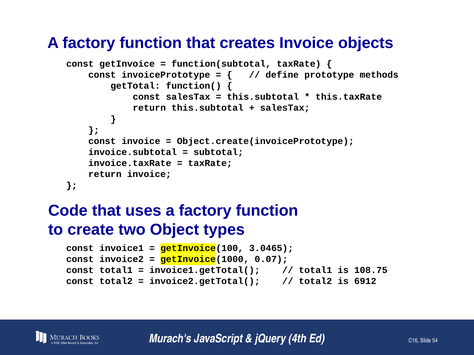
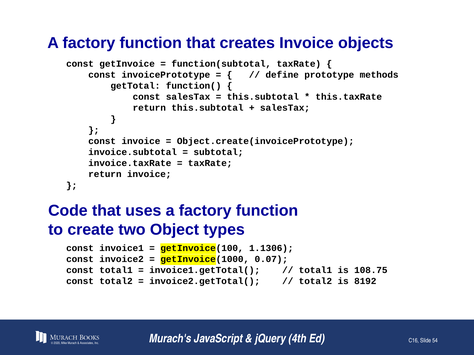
3.0465: 3.0465 -> 1.1306 (271, 248)
6912: 6912 -> 8192 (365, 282)
